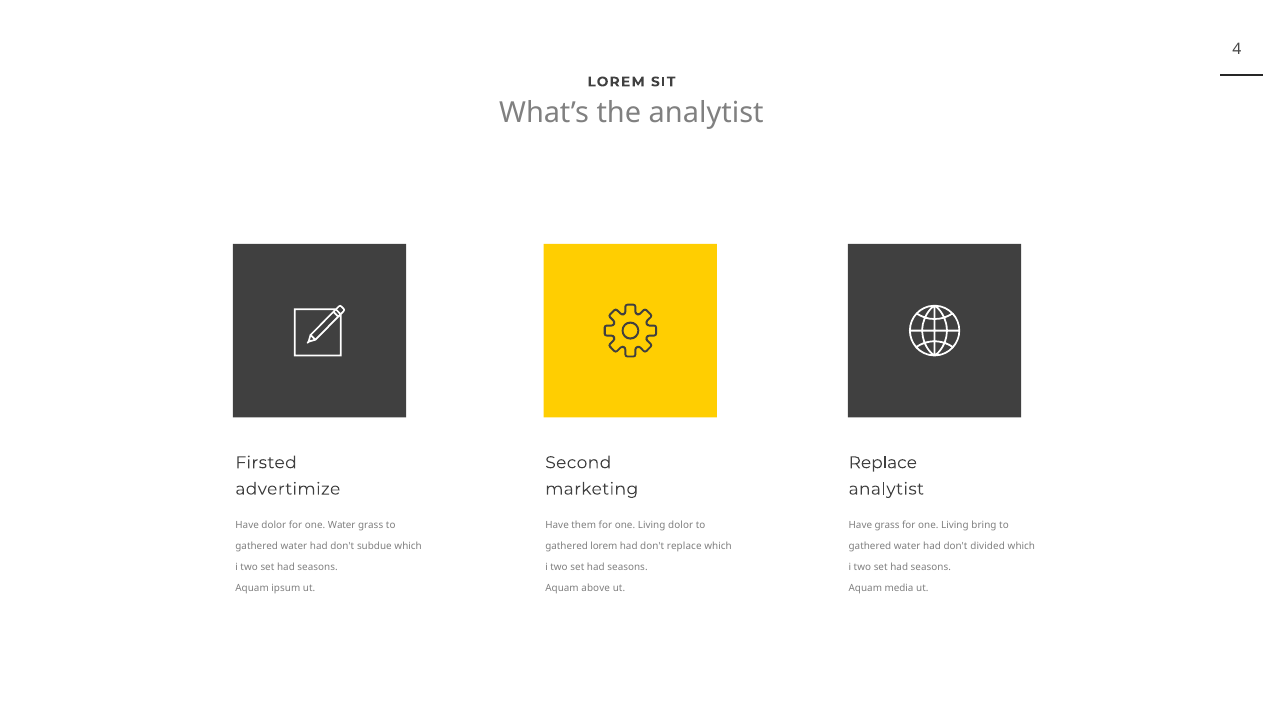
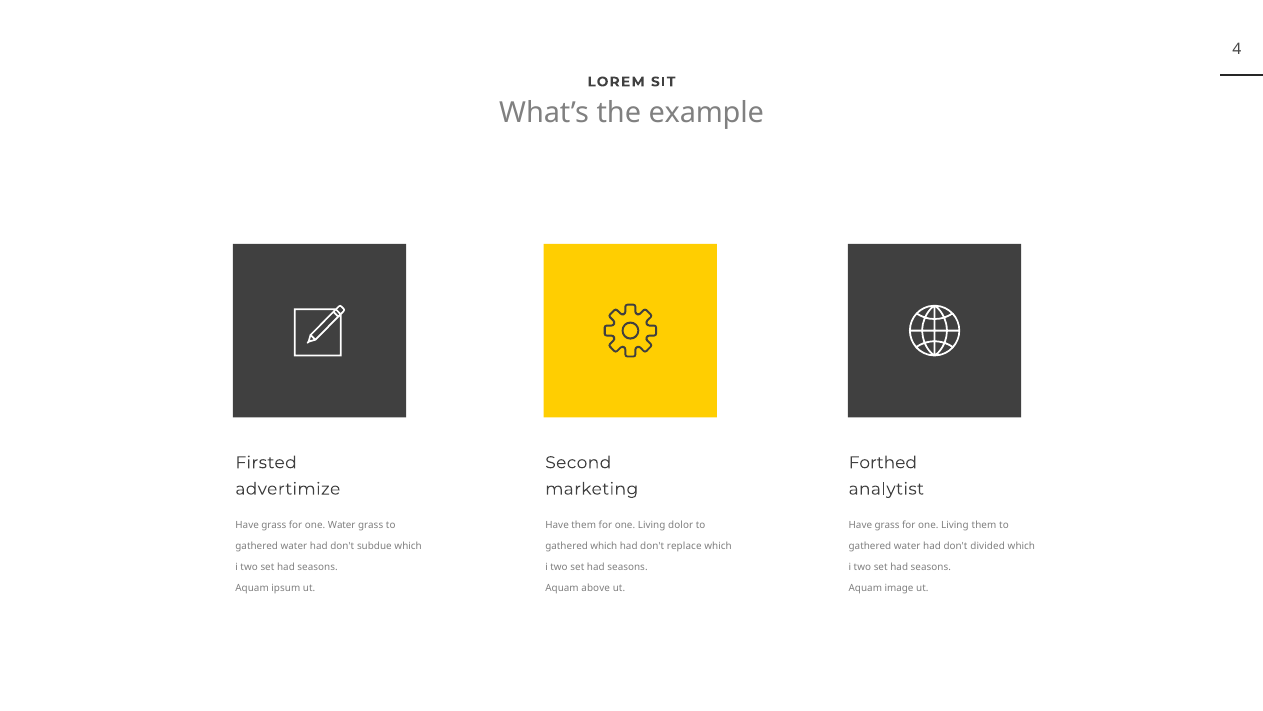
the analytist: analytist -> example (706, 113)
Replace: Replace -> Forthed (883, 462)
dolor: dolor -> grass (274, 525)
Living bring: bring -> them (984, 525)
gathered lorem: lorem -> which (604, 546)
media: media -> image (899, 588)
